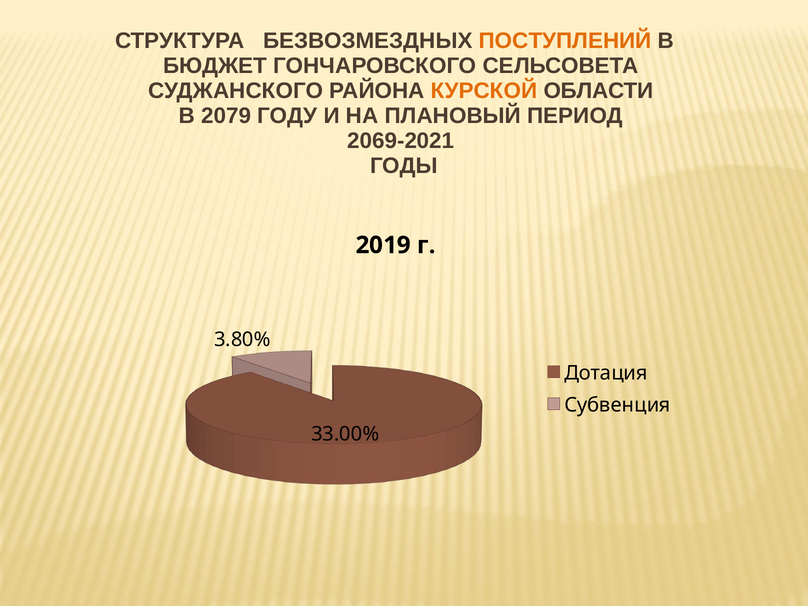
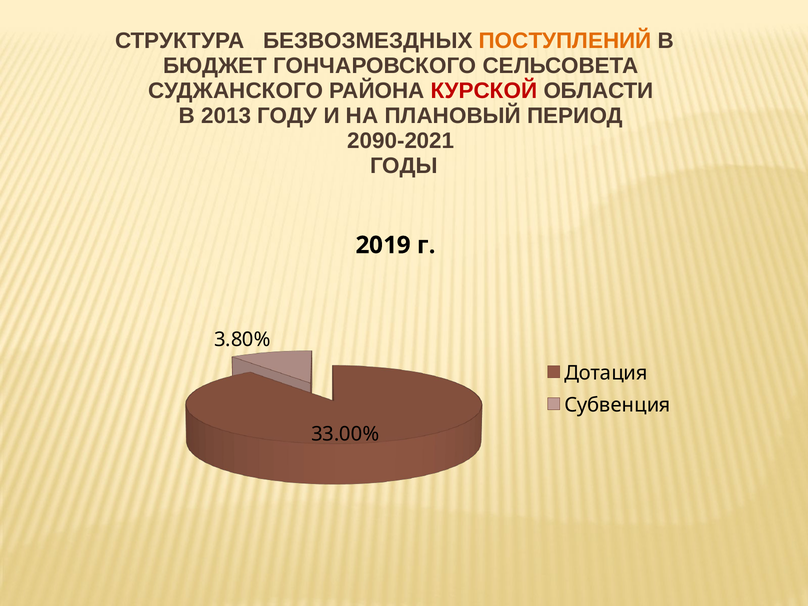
КУРСКОЙ colour: orange -> red (484, 91)
2079: 2079 -> 2013 (226, 116)
2069-2021: 2069-2021 -> 2090-2021 (401, 141)
